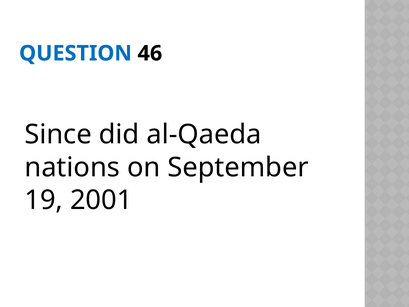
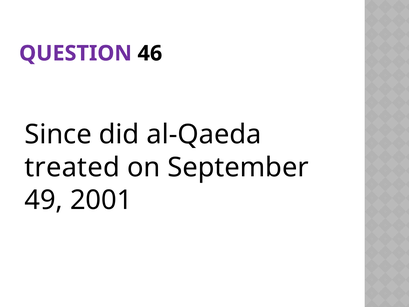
QUESTION colour: blue -> purple (76, 53)
nations: nations -> treated (72, 167)
19: 19 -> 49 (44, 200)
